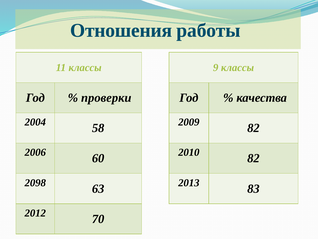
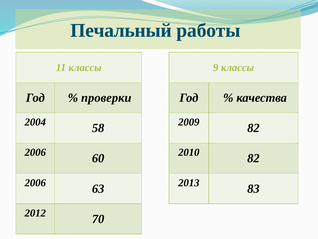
Отношения: Отношения -> Печальный (121, 31)
2098: 2098 -> 2006 (35, 182)
